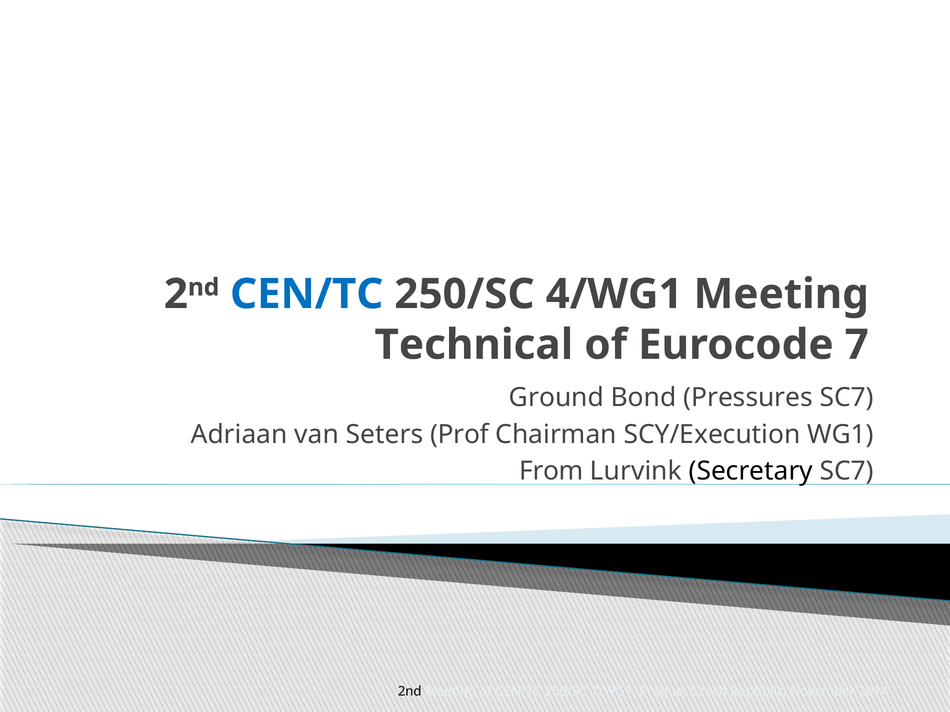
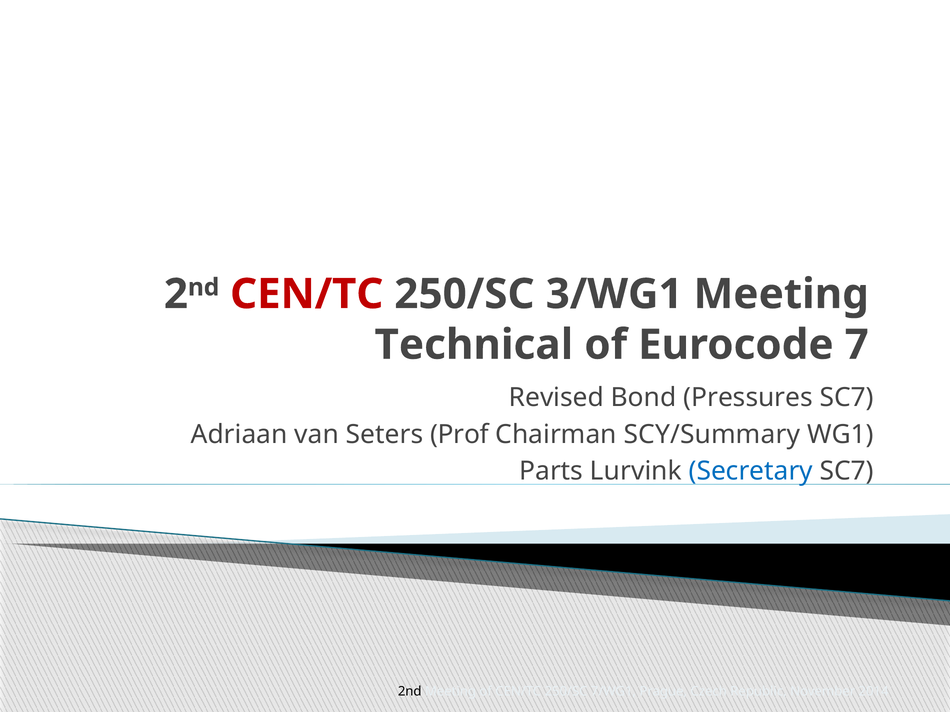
CEN/TC colour: blue -> red (307, 294)
4/WG1: 4/WG1 -> 3/WG1 (614, 294)
Ground: Ground -> Revised (556, 398)
SCY/Execution: SCY/Execution -> SCY/Summary (712, 435)
From: From -> Parts (551, 472)
Secretary colour: black -> blue (751, 472)
